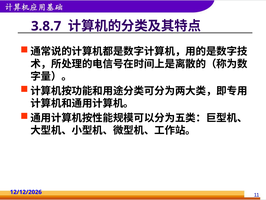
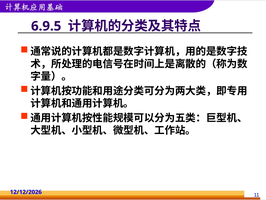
3.8.7: 3.8.7 -> 6.9.5 (46, 26)
